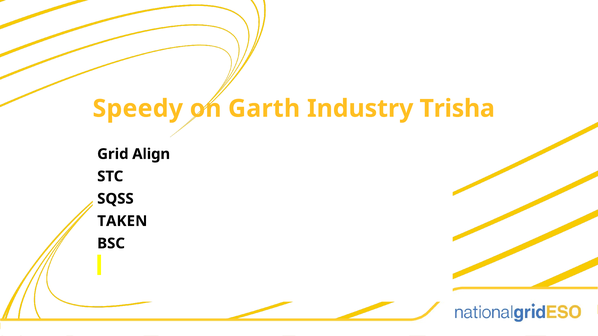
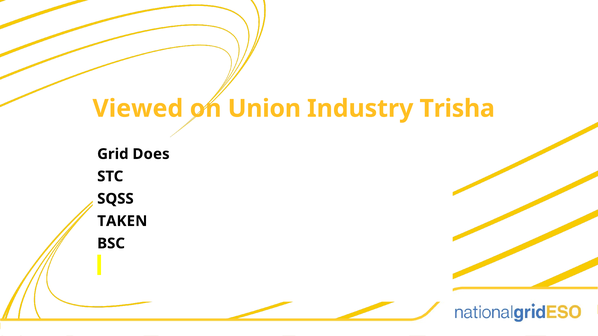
Speedy: Speedy -> Viewed (138, 109)
Garth: Garth -> Union (264, 109)
Align: Align -> Does (151, 154)
